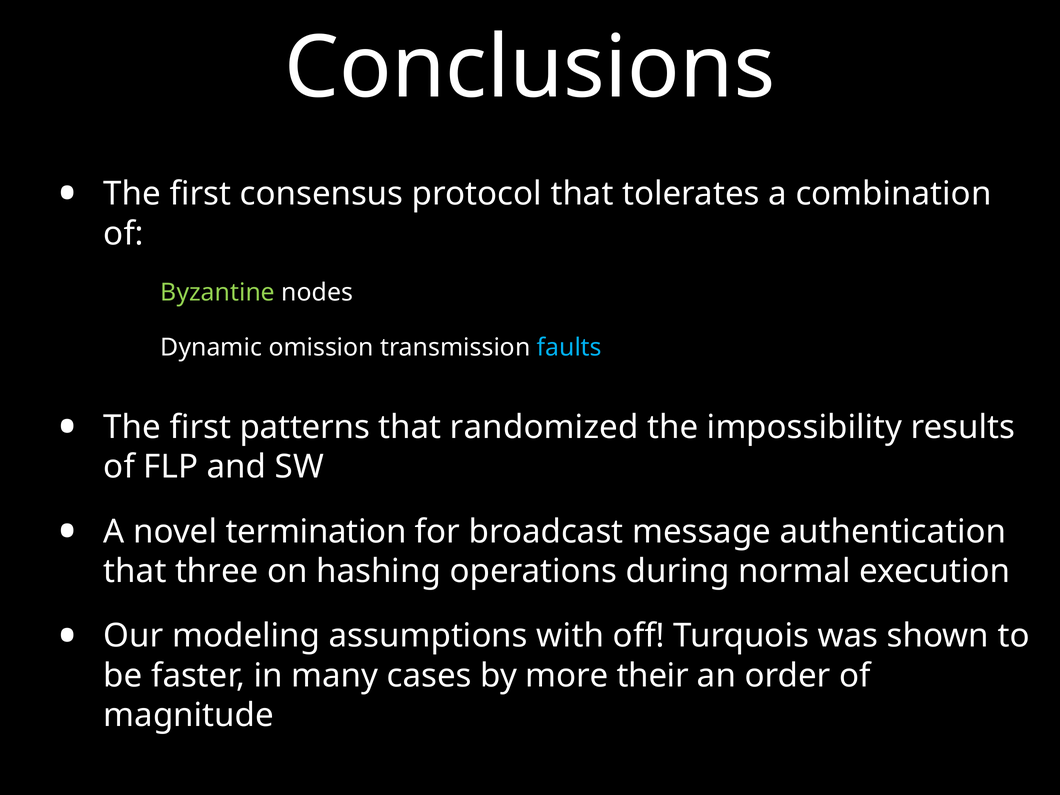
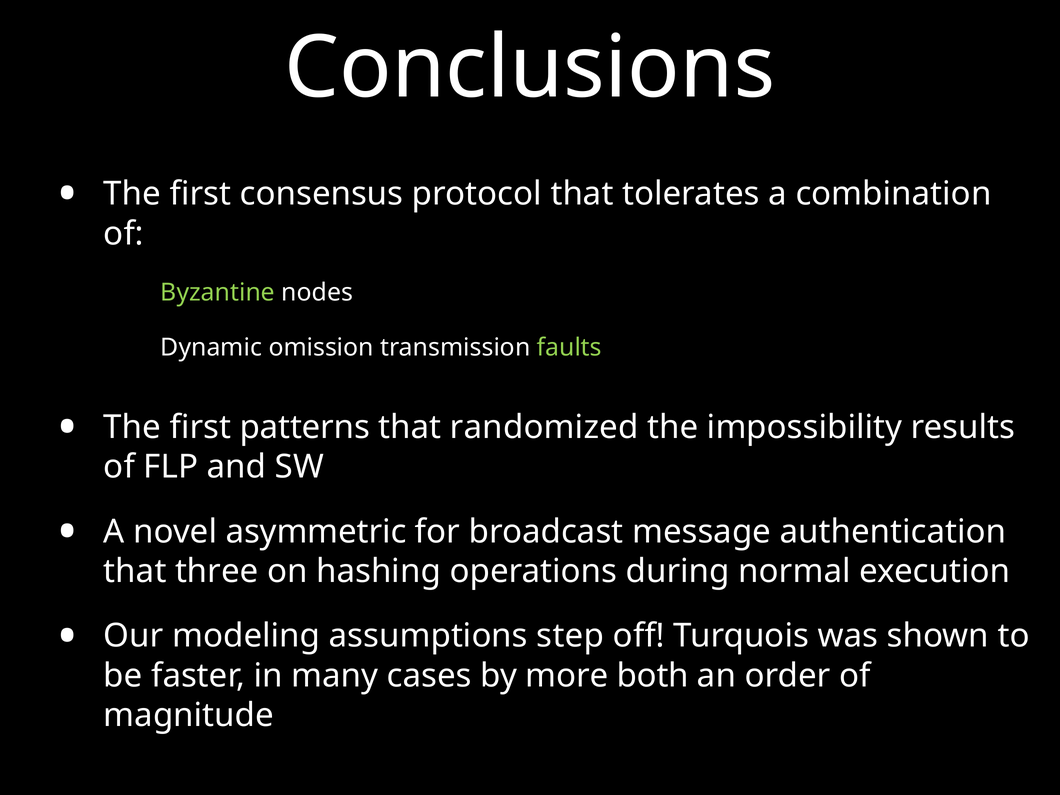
faults colour: light blue -> light green (569, 347)
termination: termination -> asymmetric (316, 532)
with: with -> step (570, 636)
their: their -> both (653, 676)
